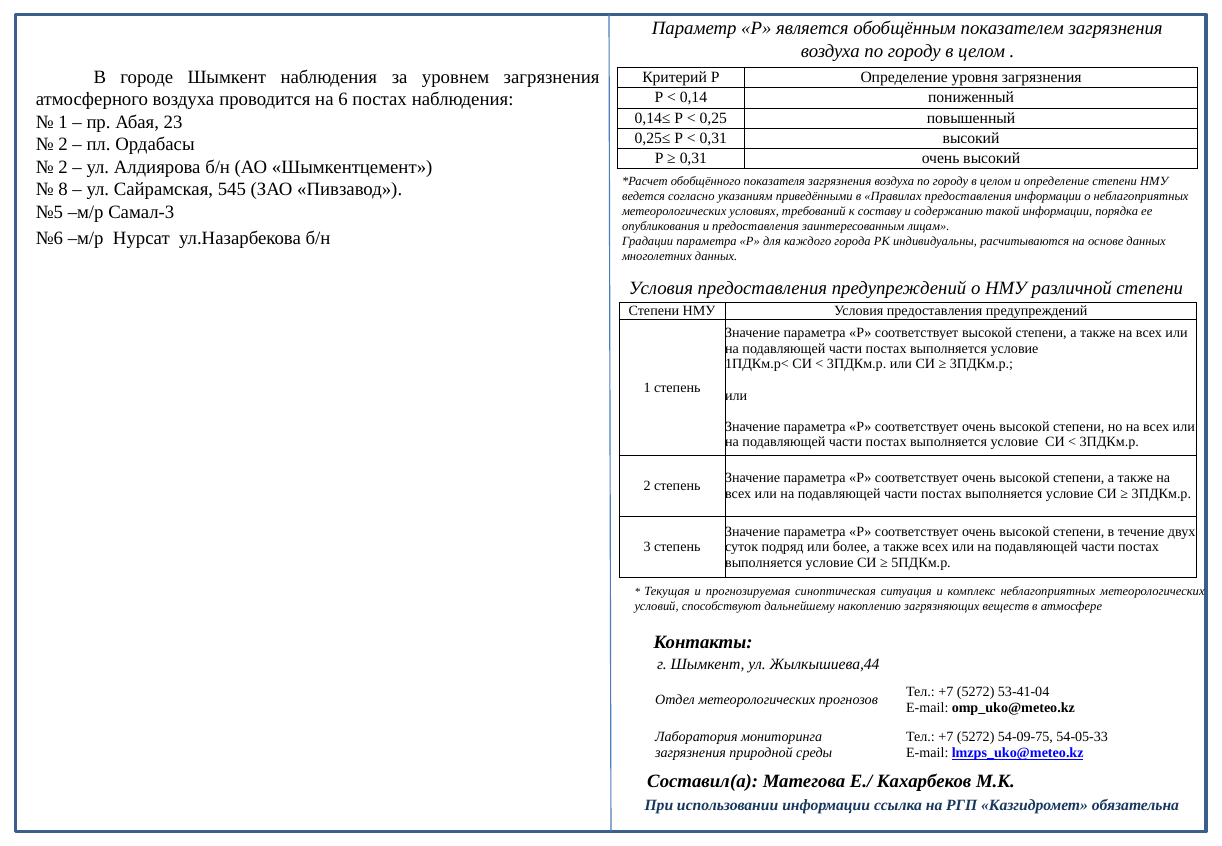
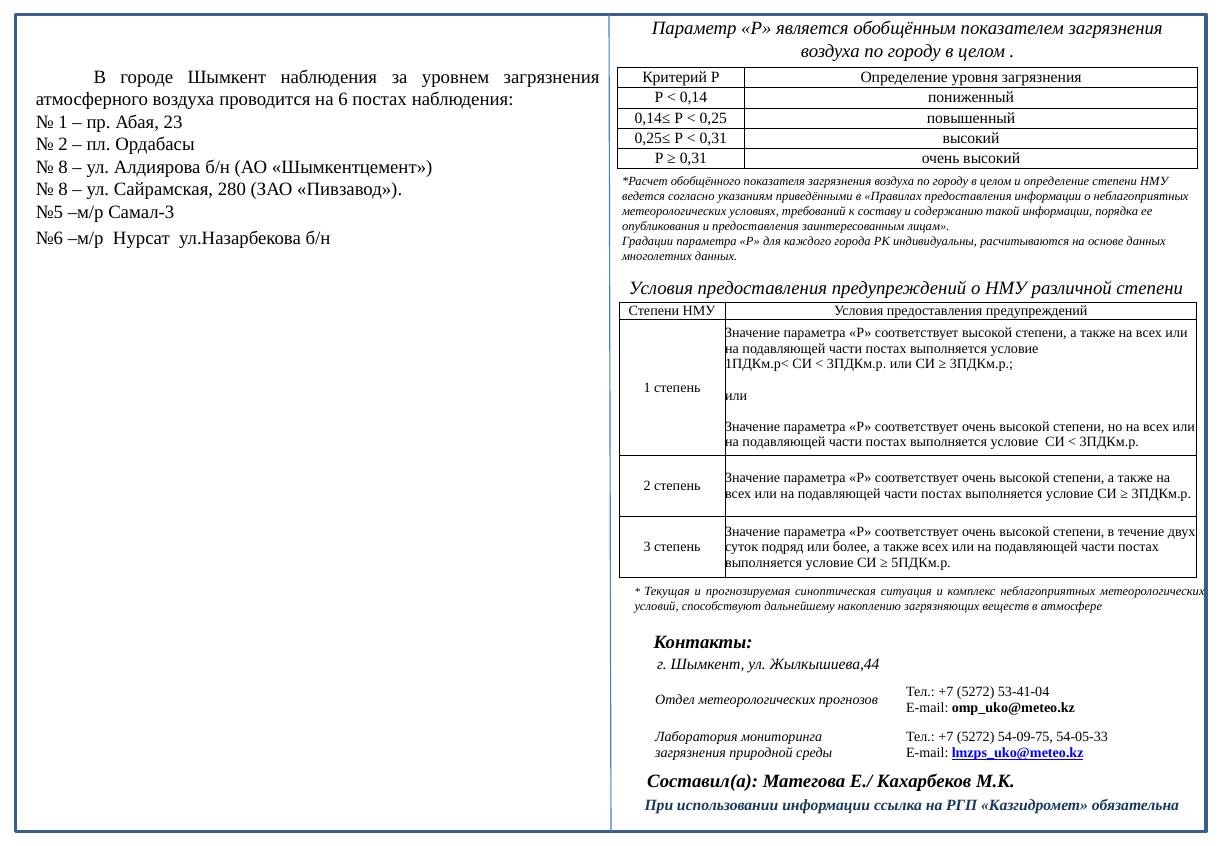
2: 2 -> 8 (63, 167)
545: 545 -> 280 (232, 190)
